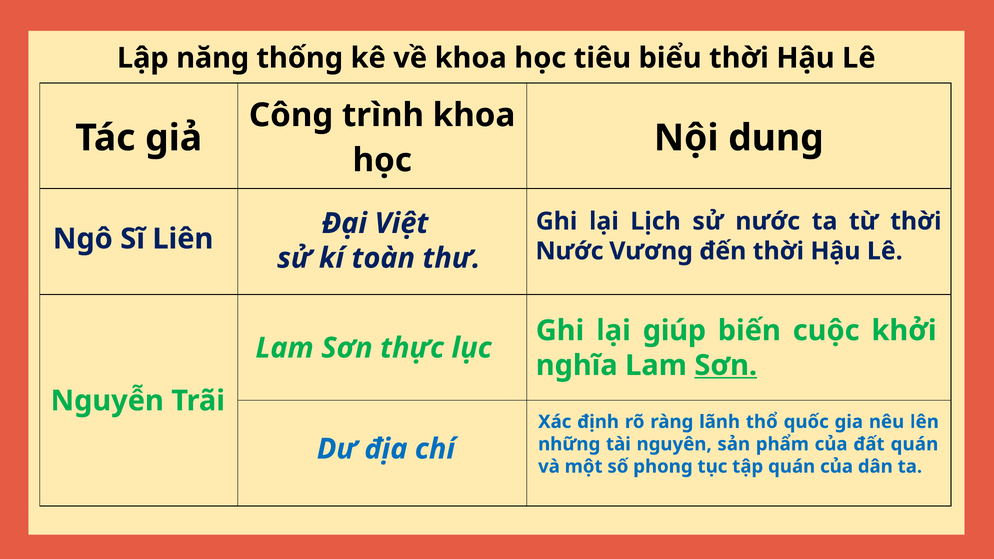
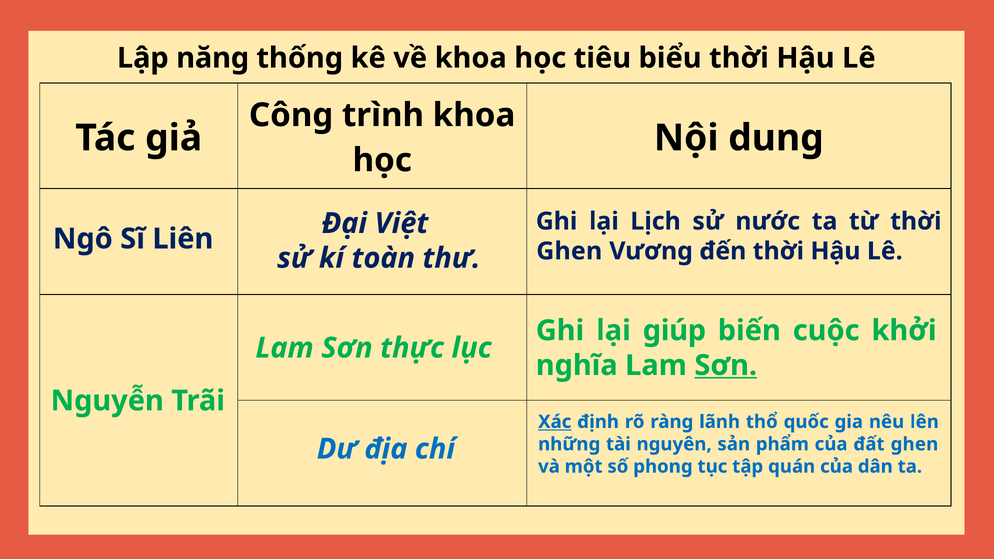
Nước: Nước -> Ghen (569, 251)
Xác underline: none -> present (555, 422)
đất quán: quán -> ghen (914, 444)
